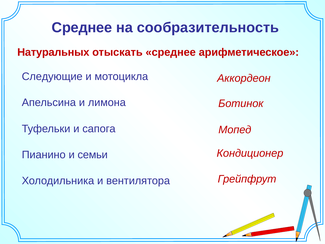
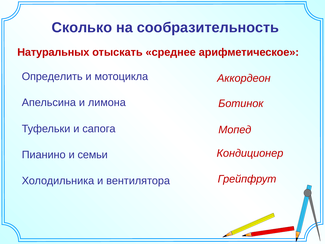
Среднее: Среднее -> Сколько (82, 28)
Следующие: Следующие -> Определить (52, 77)
